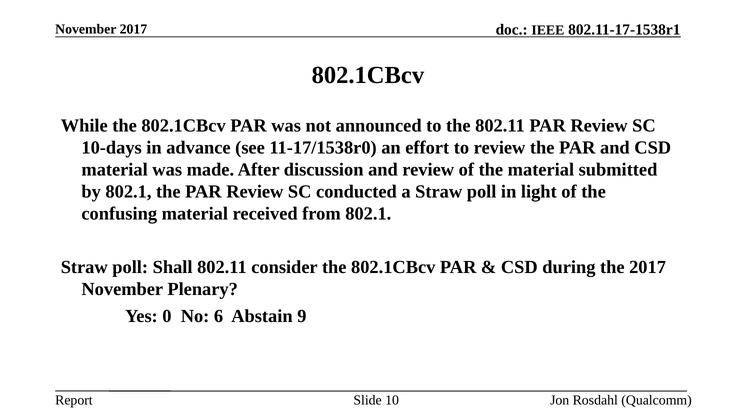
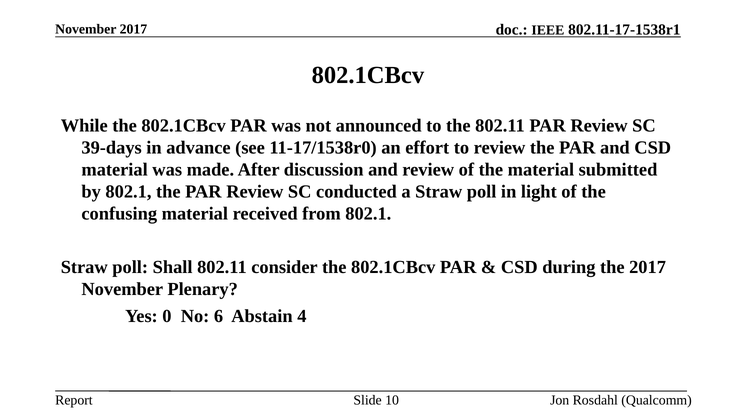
10-days: 10-days -> 39-days (112, 148)
9: 9 -> 4 (302, 316)
